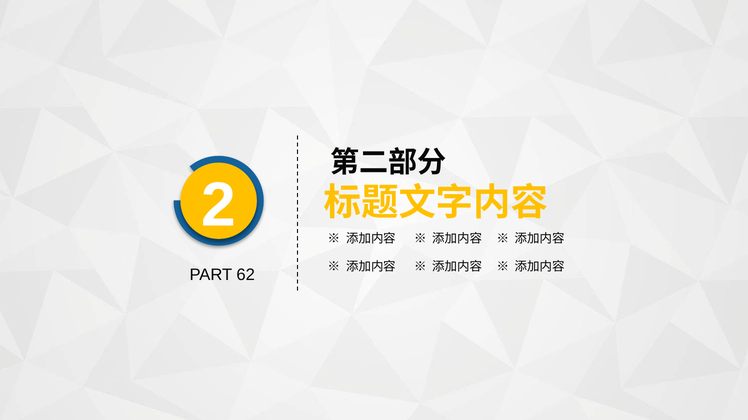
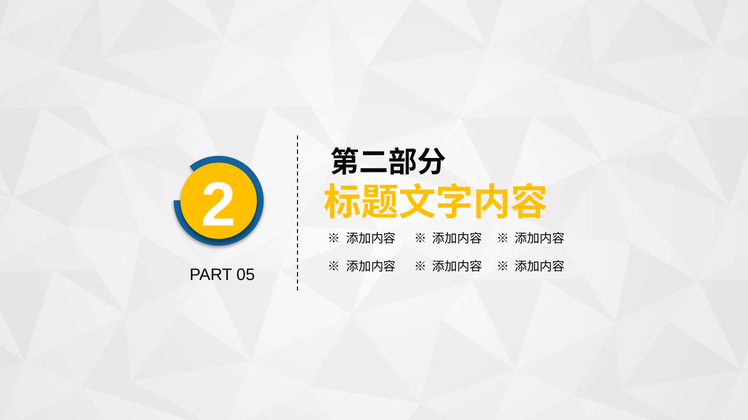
62: 62 -> 05 (246, 275)
